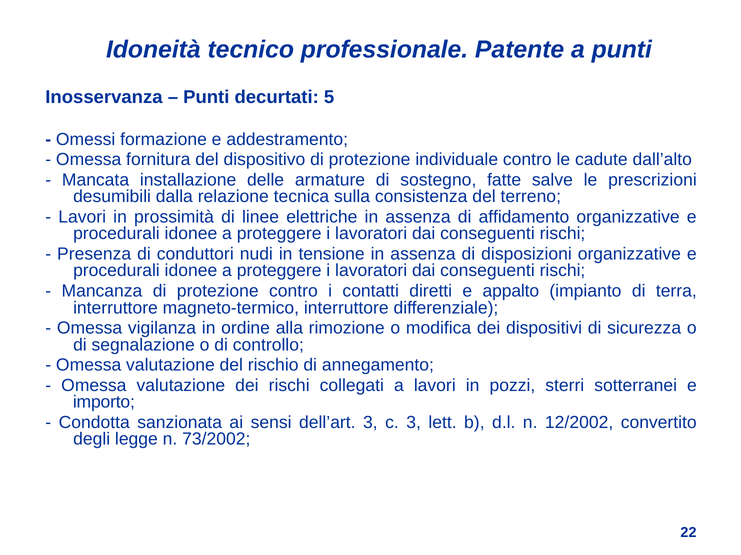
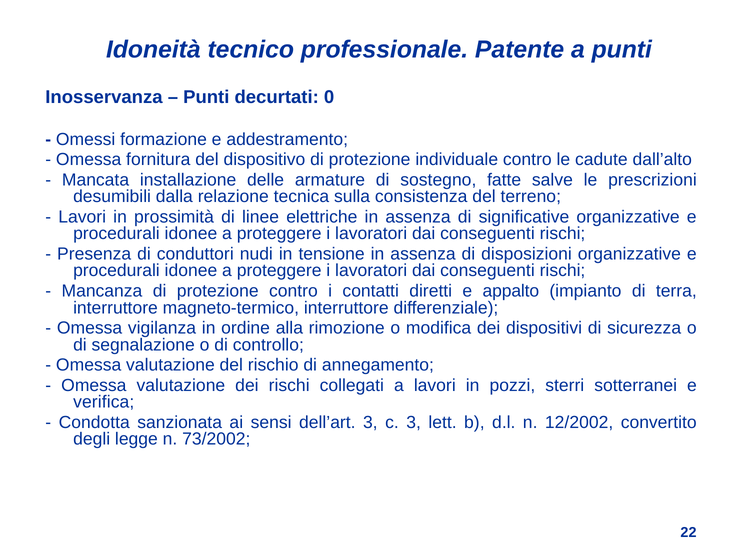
5: 5 -> 0 (329, 97)
affidamento: affidamento -> significative (524, 217)
importo: importo -> verifica (104, 403)
